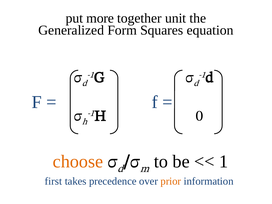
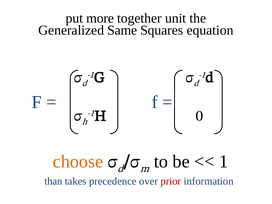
Form: Form -> Same (122, 30)
first: first -> than (53, 181)
prior colour: orange -> red (171, 181)
